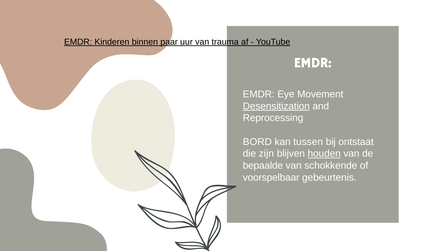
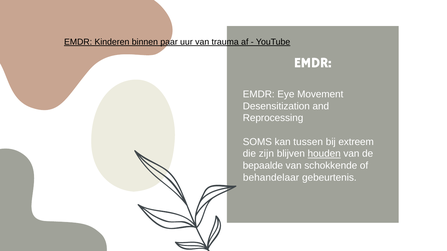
Desensitization underline: present -> none (276, 106)
BORD: BORD -> SOMS (257, 142)
ontstaat: ontstaat -> extreem (356, 142)
voorspelbaar: voorspelbaar -> behandelaar (271, 178)
